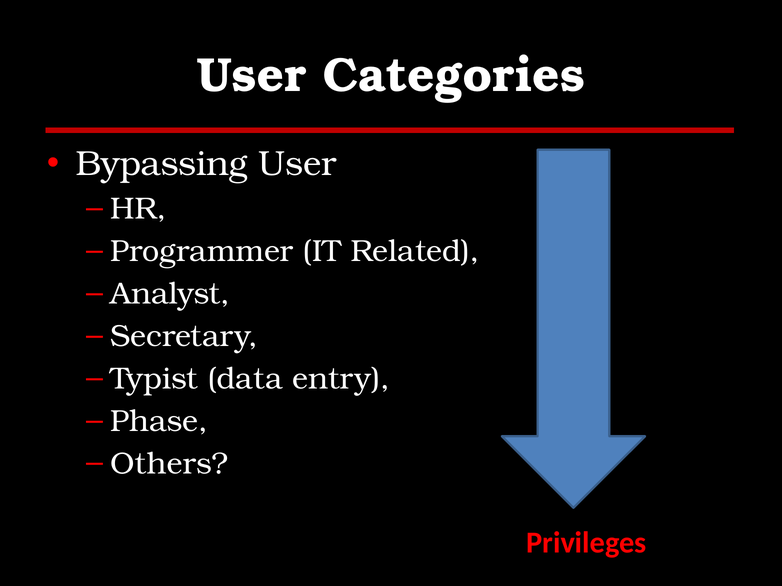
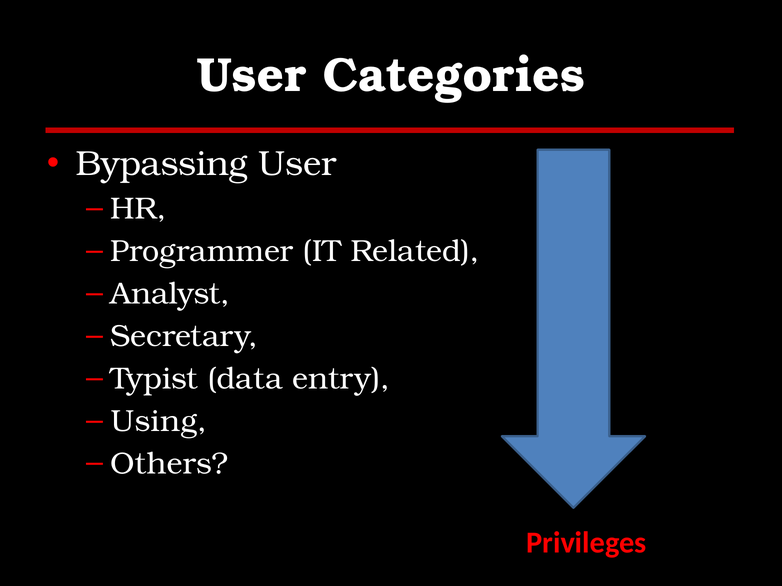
Phase: Phase -> Using (159, 422)
